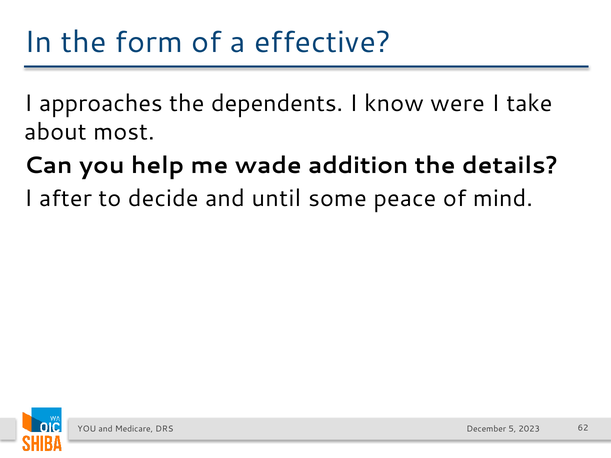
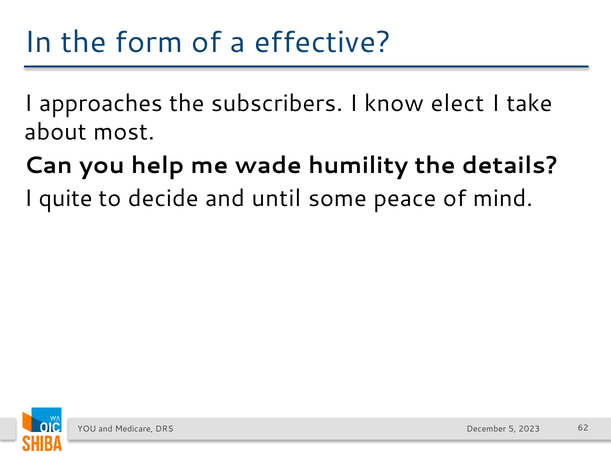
dependents: dependents -> subscribers (277, 104)
were: were -> elect (457, 104)
addition: addition -> humility (358, 165)
after: after -> quite (66, 199)
